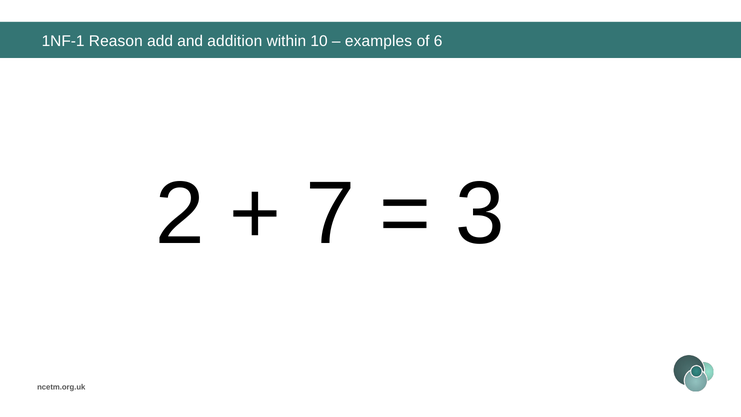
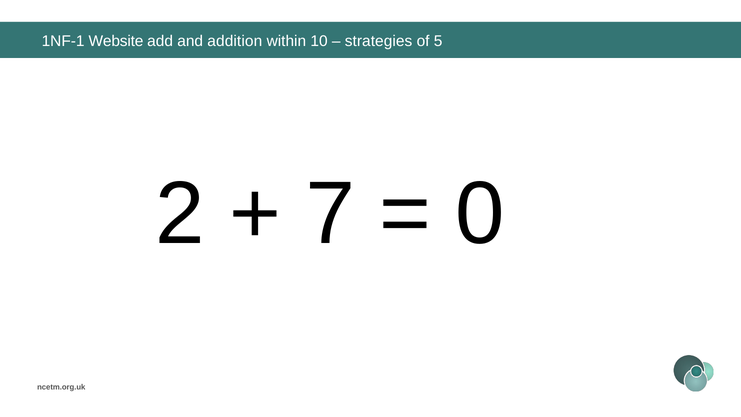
Reason: Reason -> Website (116, 41)
examples: examples -> strategies (379, 41)
6: 6 -> 5 (438, 41)
3: 3 -> 0 (480, 214)
